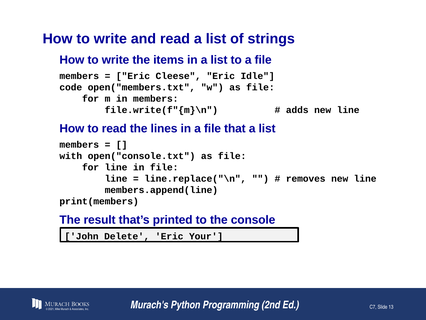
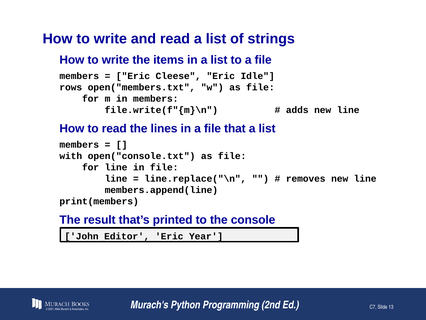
code: code -> rows (71, 87)
Delete: Delete -> Editor (127, 236)
Your: Your -> Year (206, 236)
